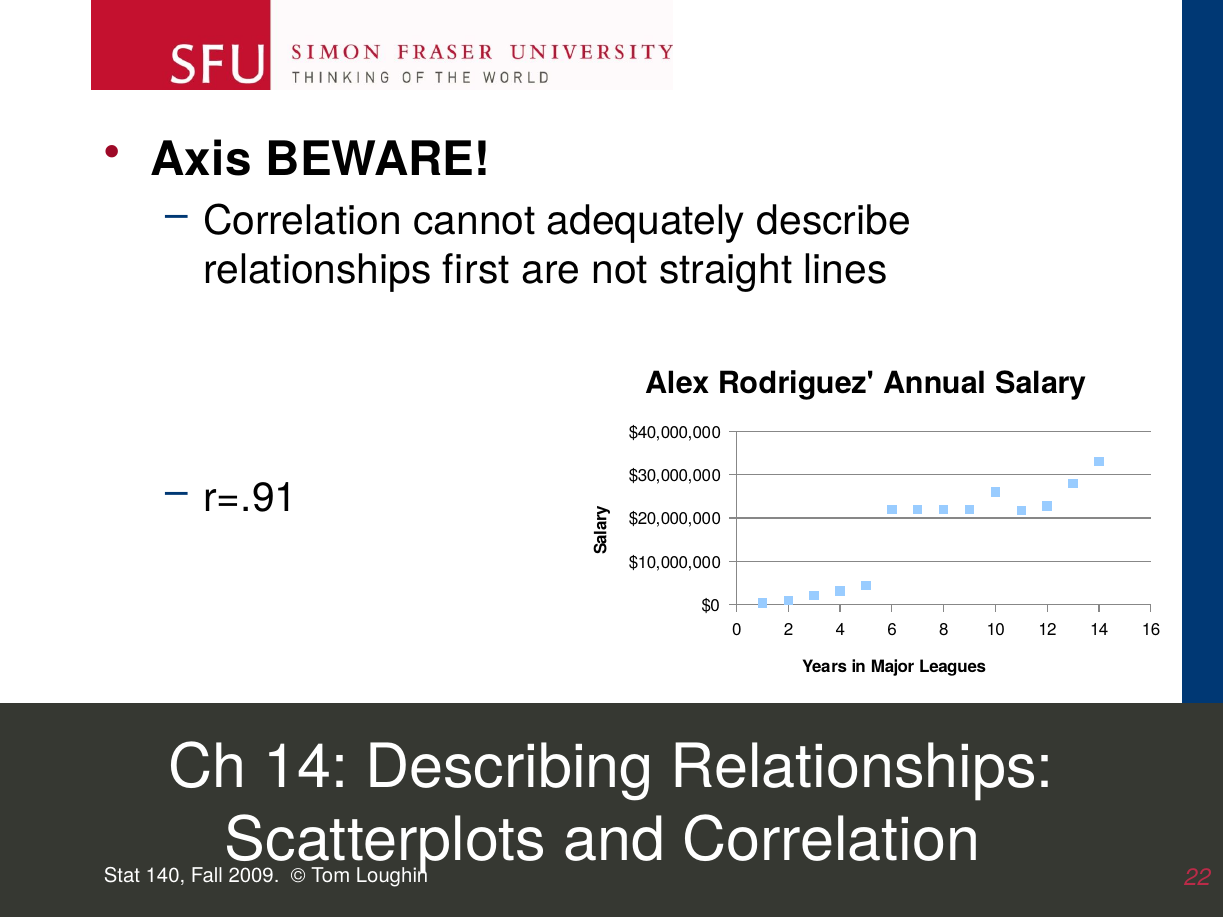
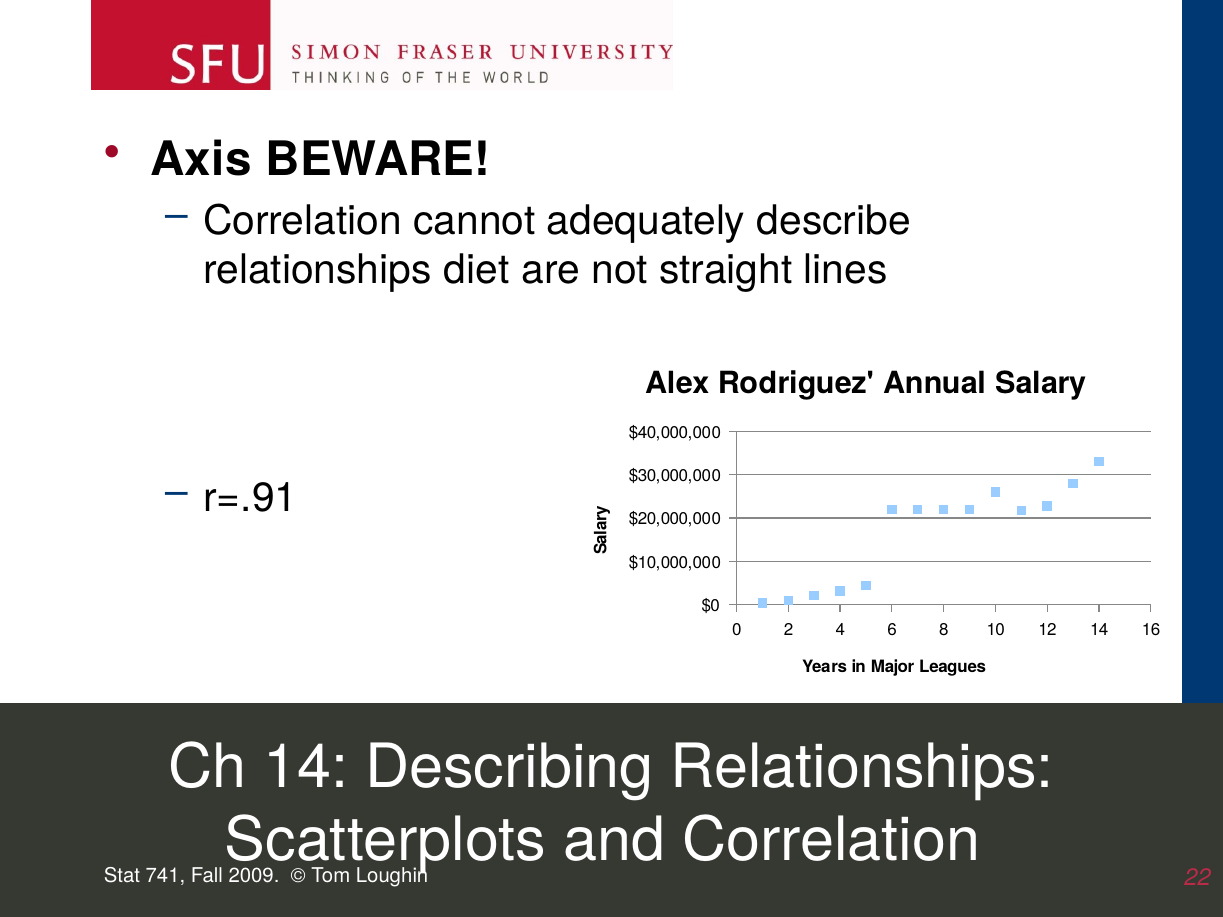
first: first -> diet (477, 270)
140: 140 -> 741 (165, 876)
